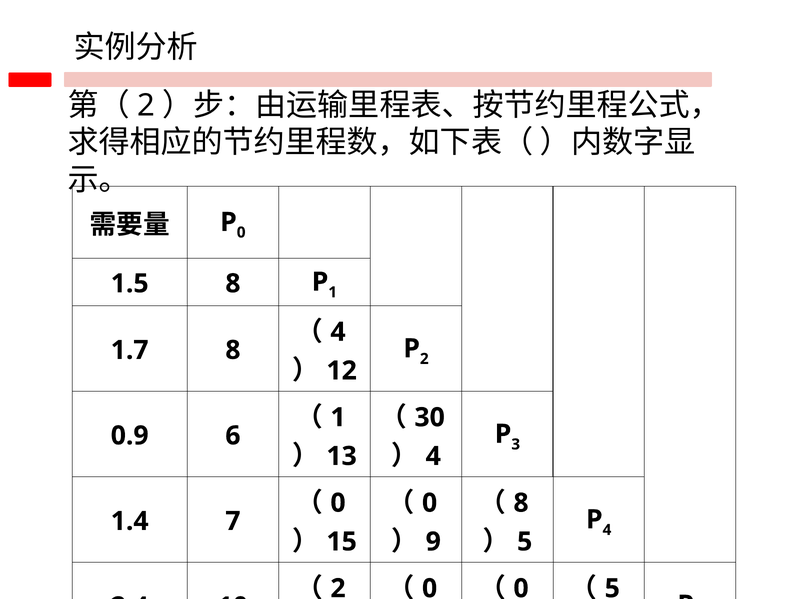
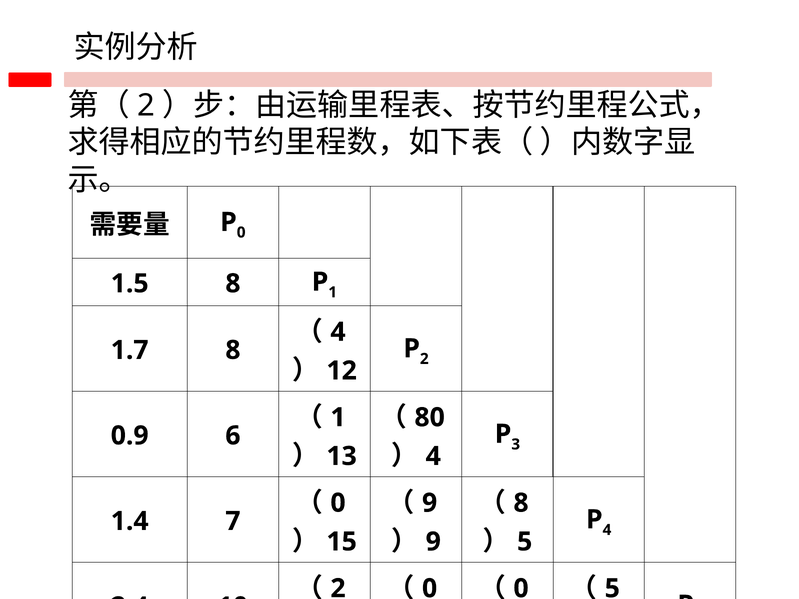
30: 30 -> 80 (430, 418)
0: 0 -> 9 (430, 503)
